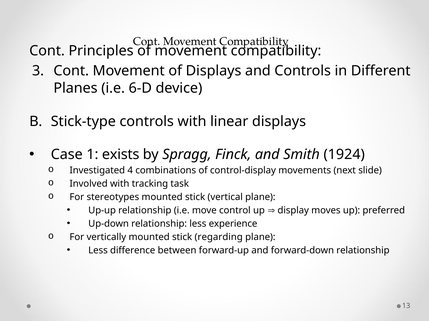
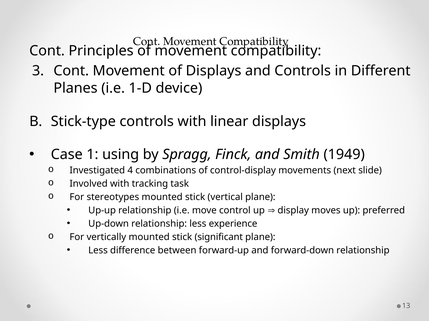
6-D: 6-D -> 1-D (140, 88)
exists: exists -> using (121, 155)
1924: 1924 -> 1949 (344, 155)
regarding: regarding -> significant (219, 238)
